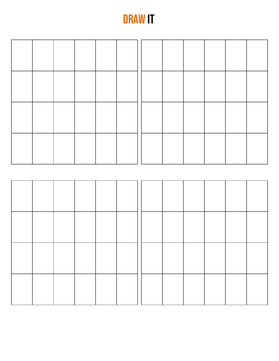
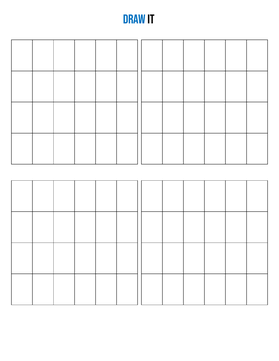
Draw colour: orange -> blue (134, 19)
